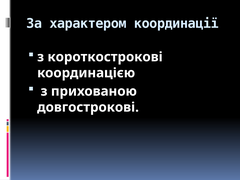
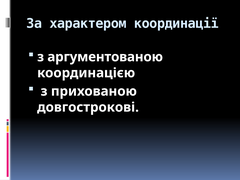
короткострокові: короткострокові -> аргументованою (105, 57)
